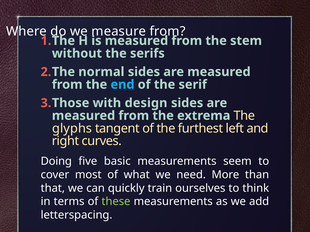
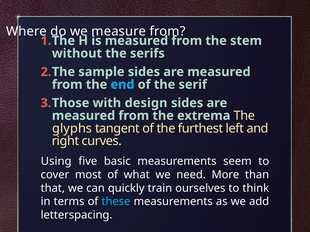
normal: normal -> sample (101, 72)
Doing: Doing -> Using (56, 162)
these colour: light green -> light blue (116, 202)
